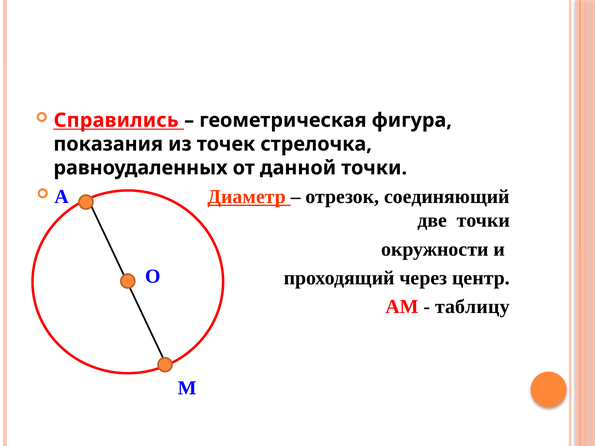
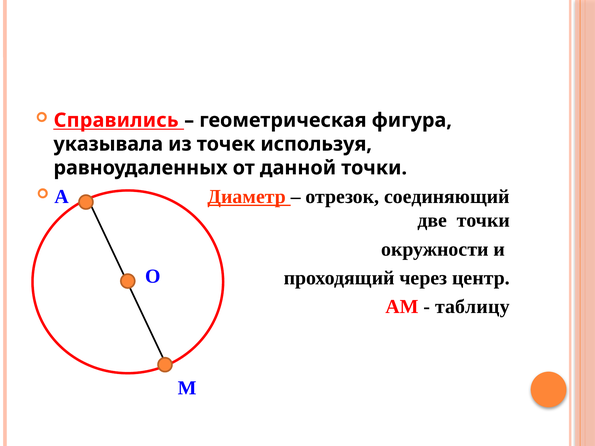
показания: показания -> указывала (108, 144)
стрелочка: стрелочка -> используя (316, 144)
